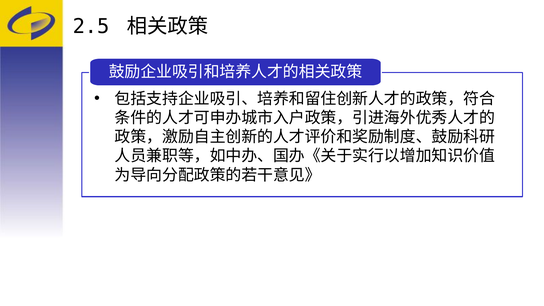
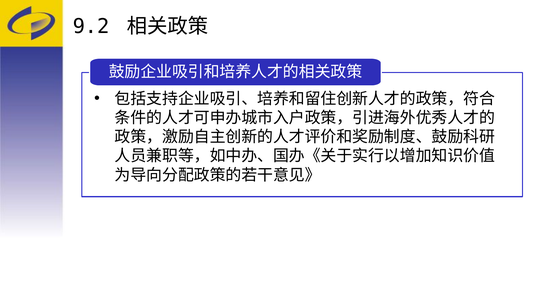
2.5: 2.5 -> 9.2 (91, 27)
